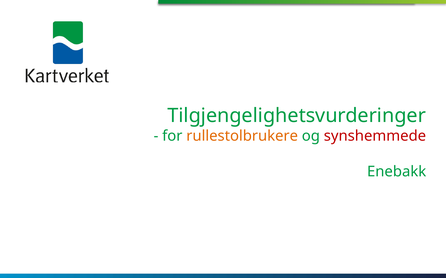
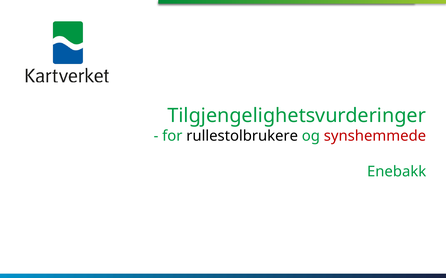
rullestolbrukere colour: orange -> black (242, 136)
